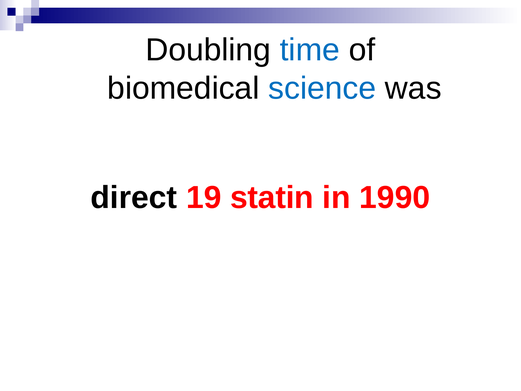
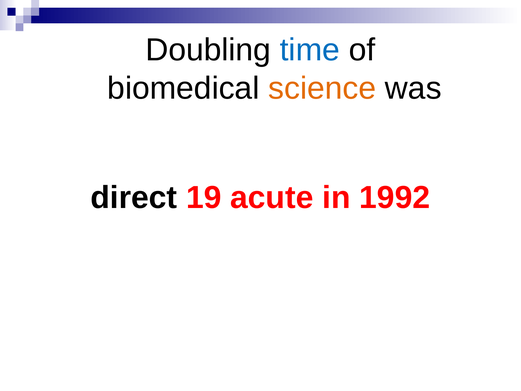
science colour: blue -> orange (322, 88)
statin: statin -> acute (272, 198)
1990: 1990 -> 1992 (395, 198)
